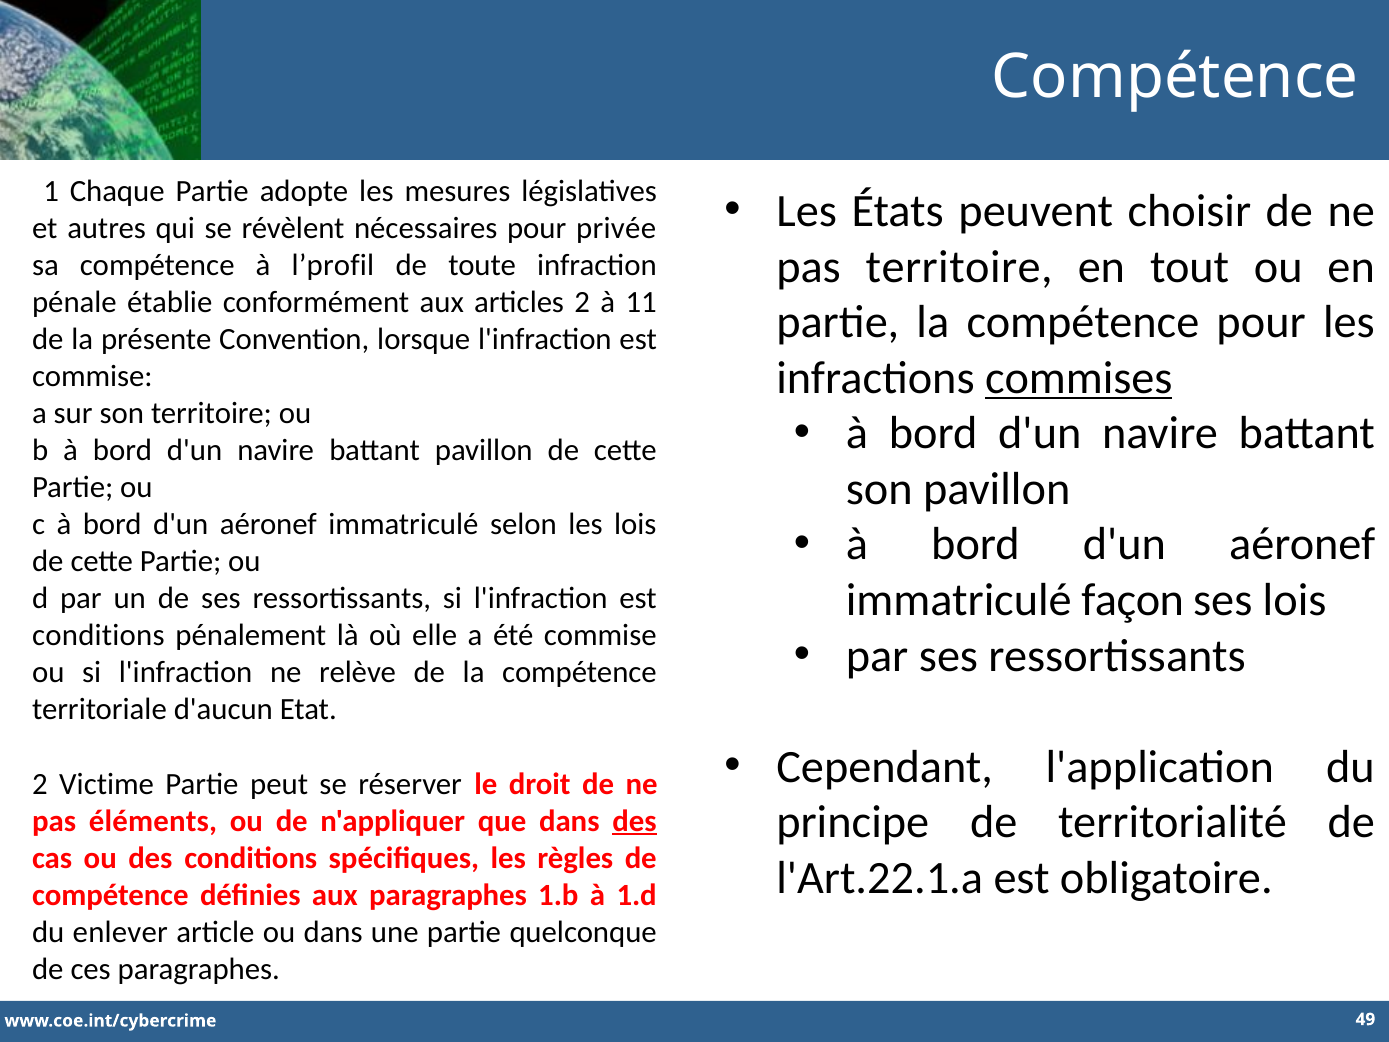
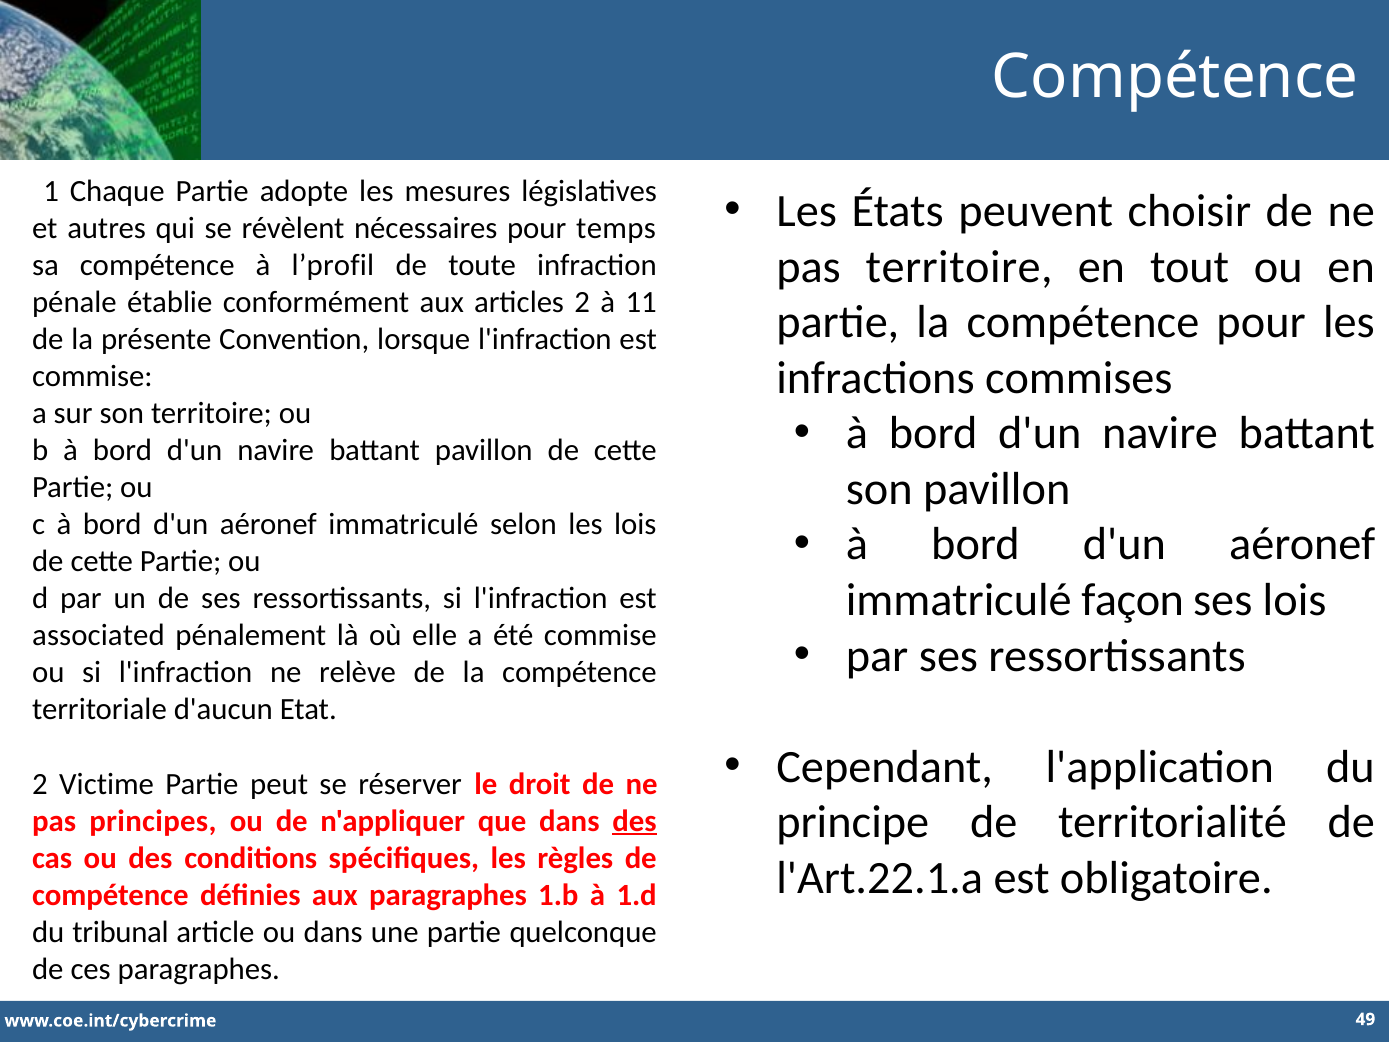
privée: privée -> temps (616, 228)
commises underline: present -> none (1079, 378)
conditions: conditions -> associated (98, 636)
éléments: éléments -> principes (153, 821)
enlever: enlever -> tribunal (121, 932)
